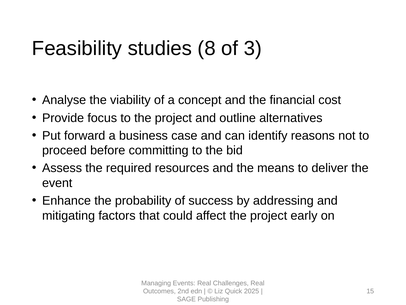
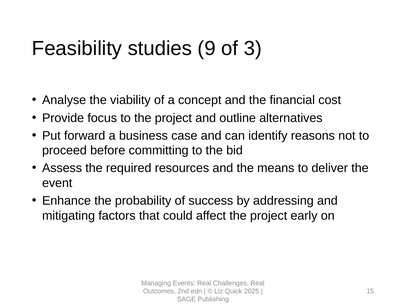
8: 8 -> 9 (207, 48)
